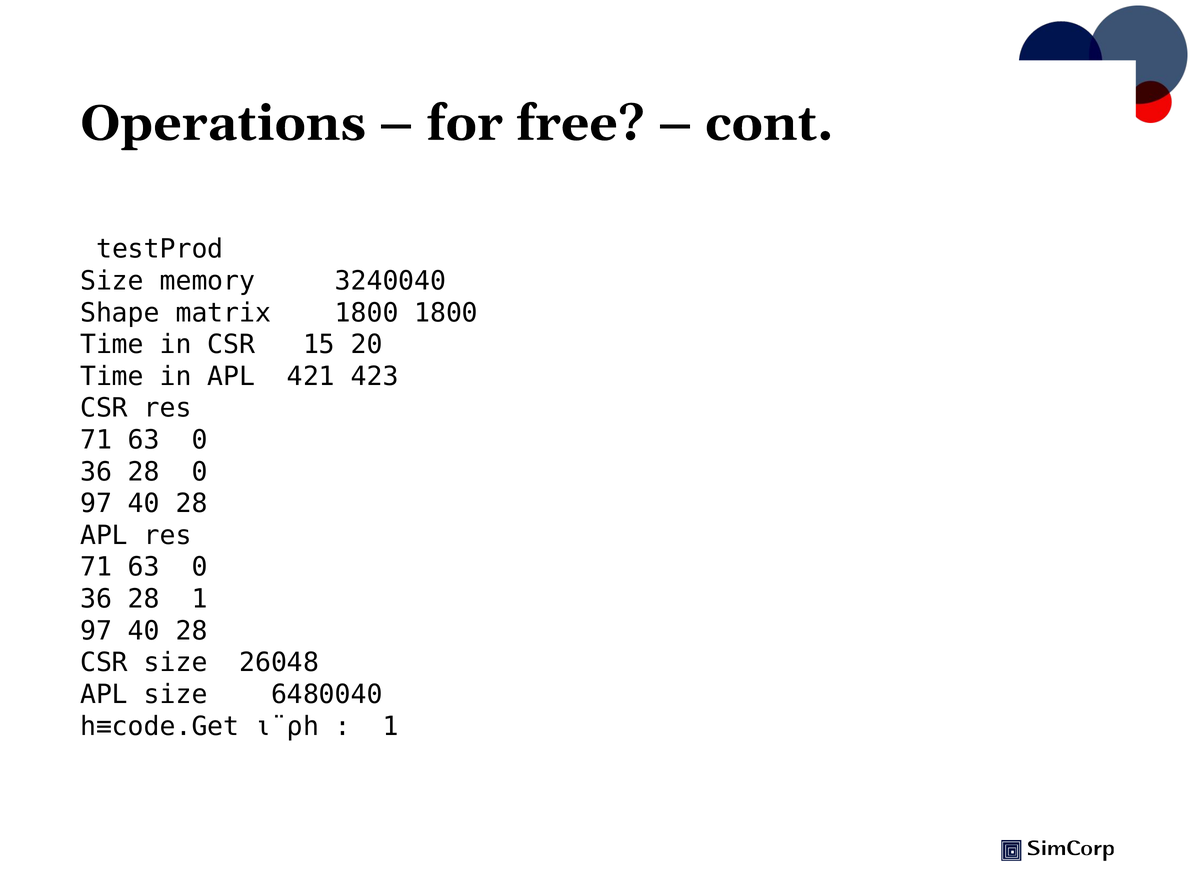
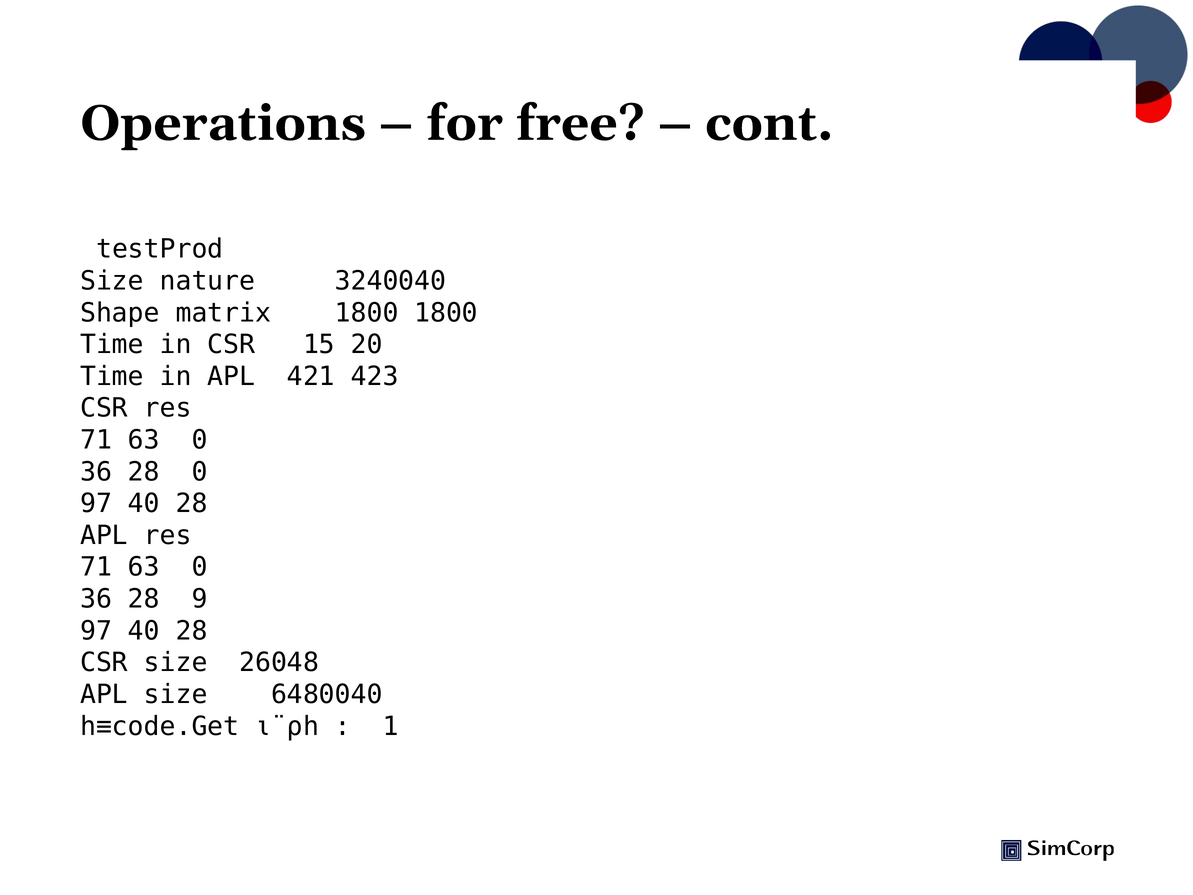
memory: memory -> nature (207, 281)
28 1: 1 -> 9 (199, 599)
